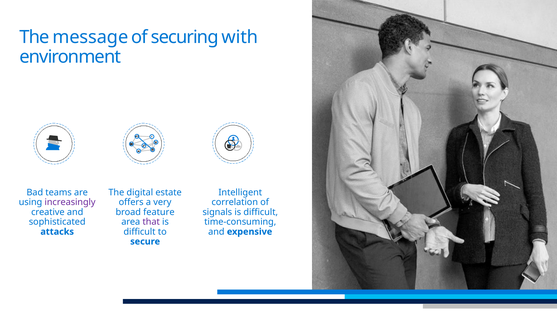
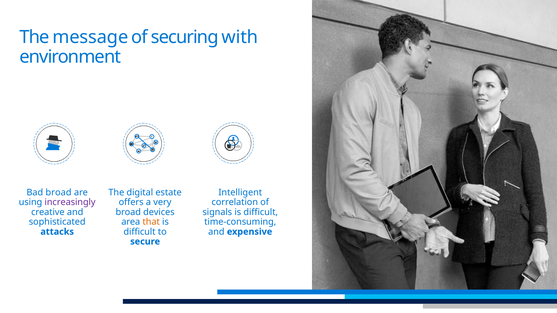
Bad teams: teams -> broad (59, 193)
feature: feature -> devices (159, 212)
that colour: purple -> orange (151, 222)
